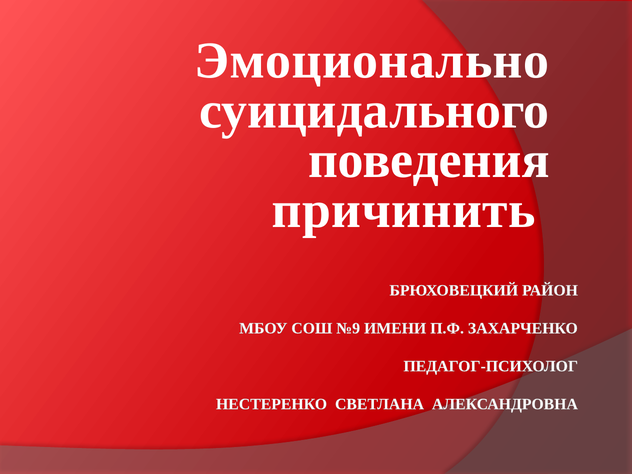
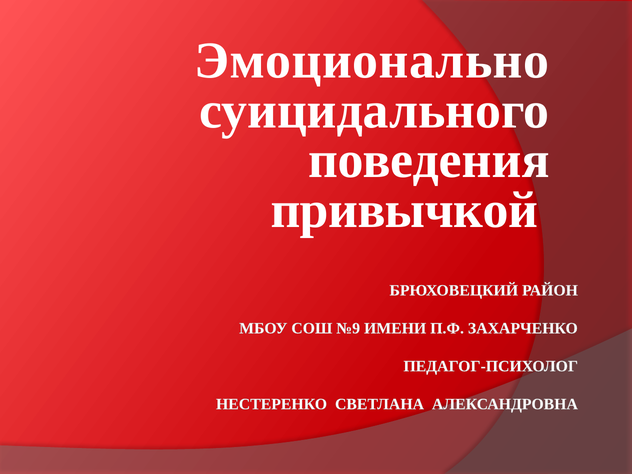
причинить: причинить -> привычкой (404, 210)
